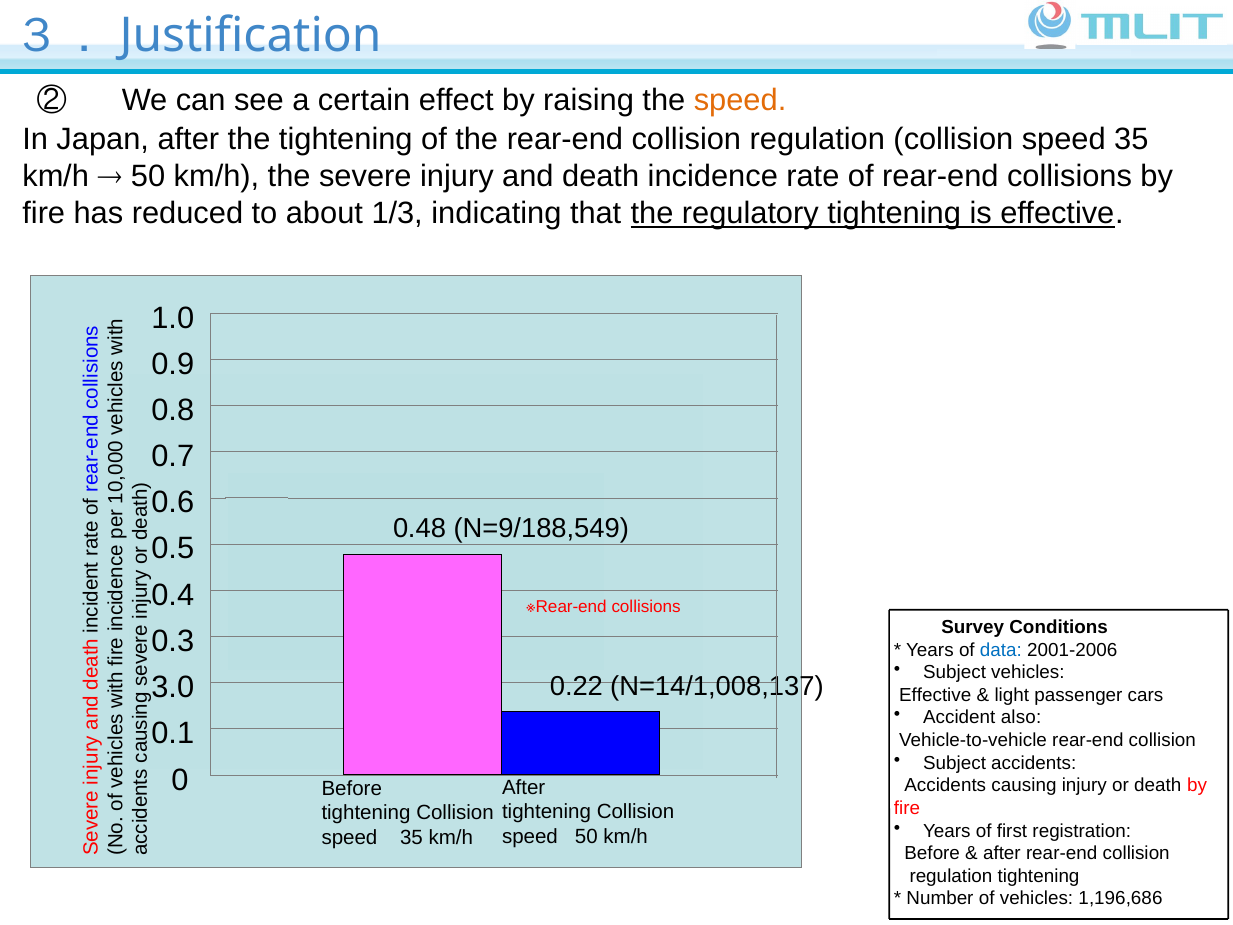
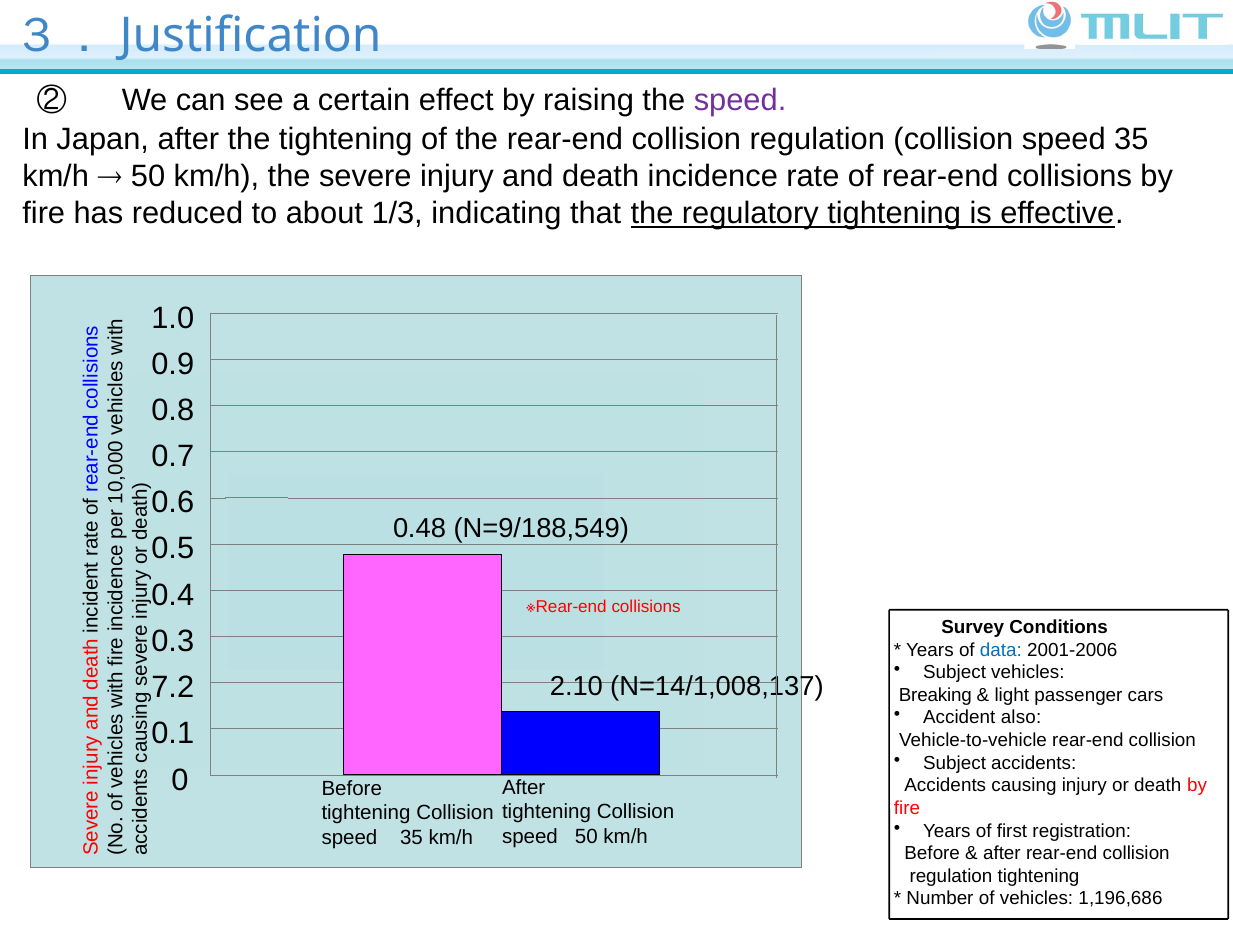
speed colour: orange -> purple (740, 101)
3.0: 3.0 -> 7.2 (173, 687)
0.22: 0.22 -> 2.10 (576, 686)
Effective: Effective -> Breaking (935, 695)
